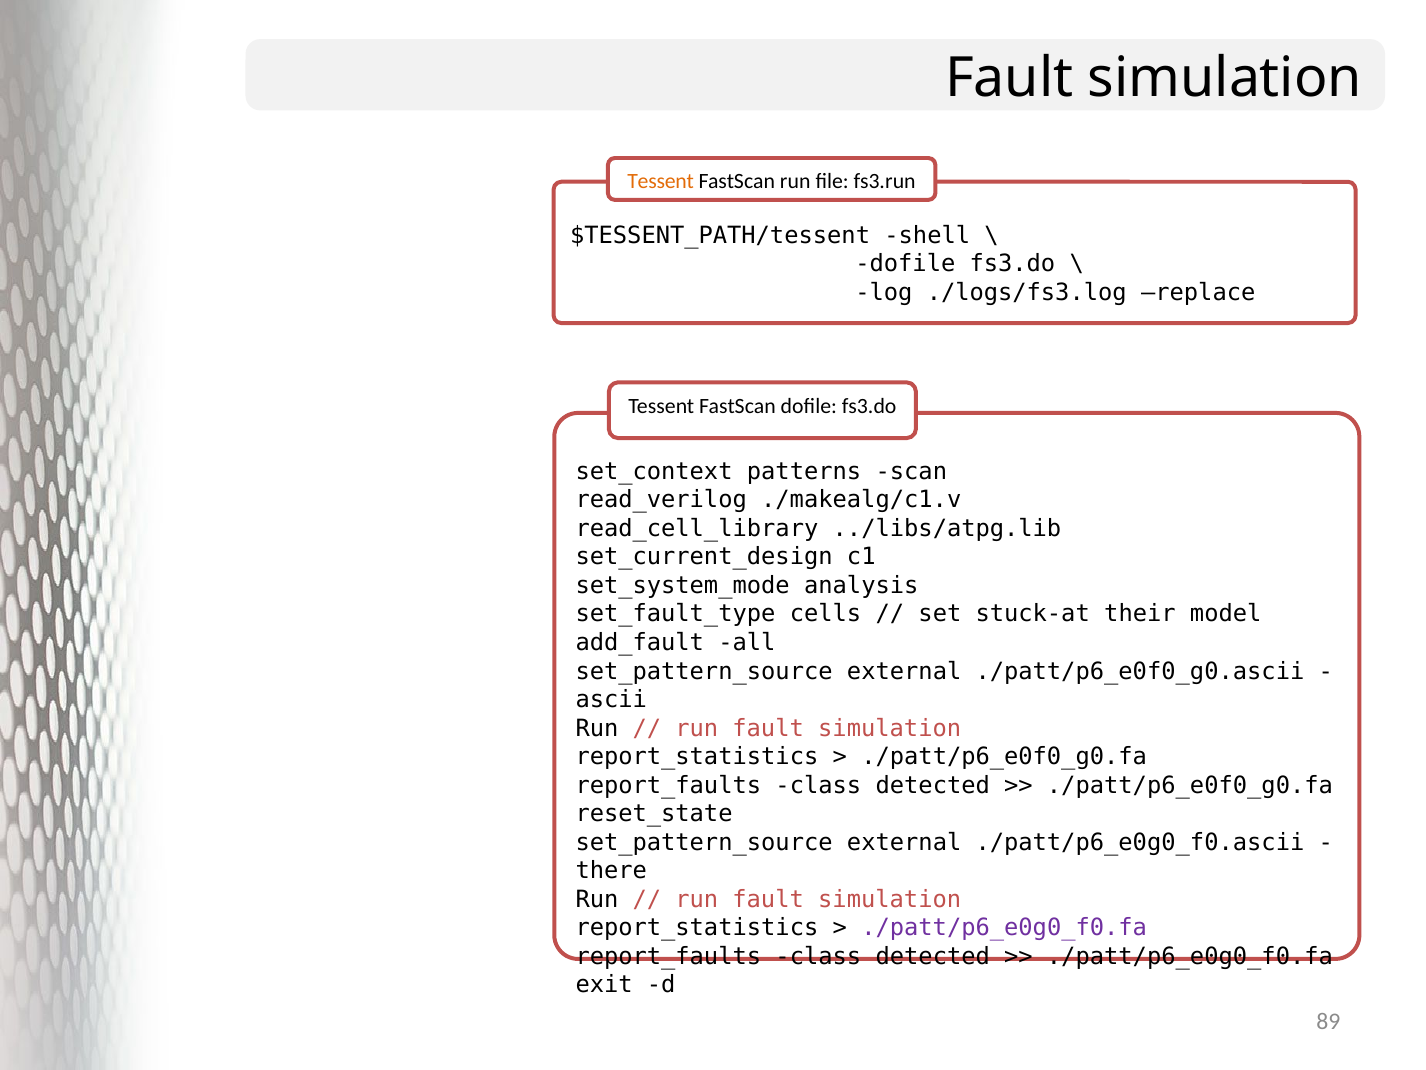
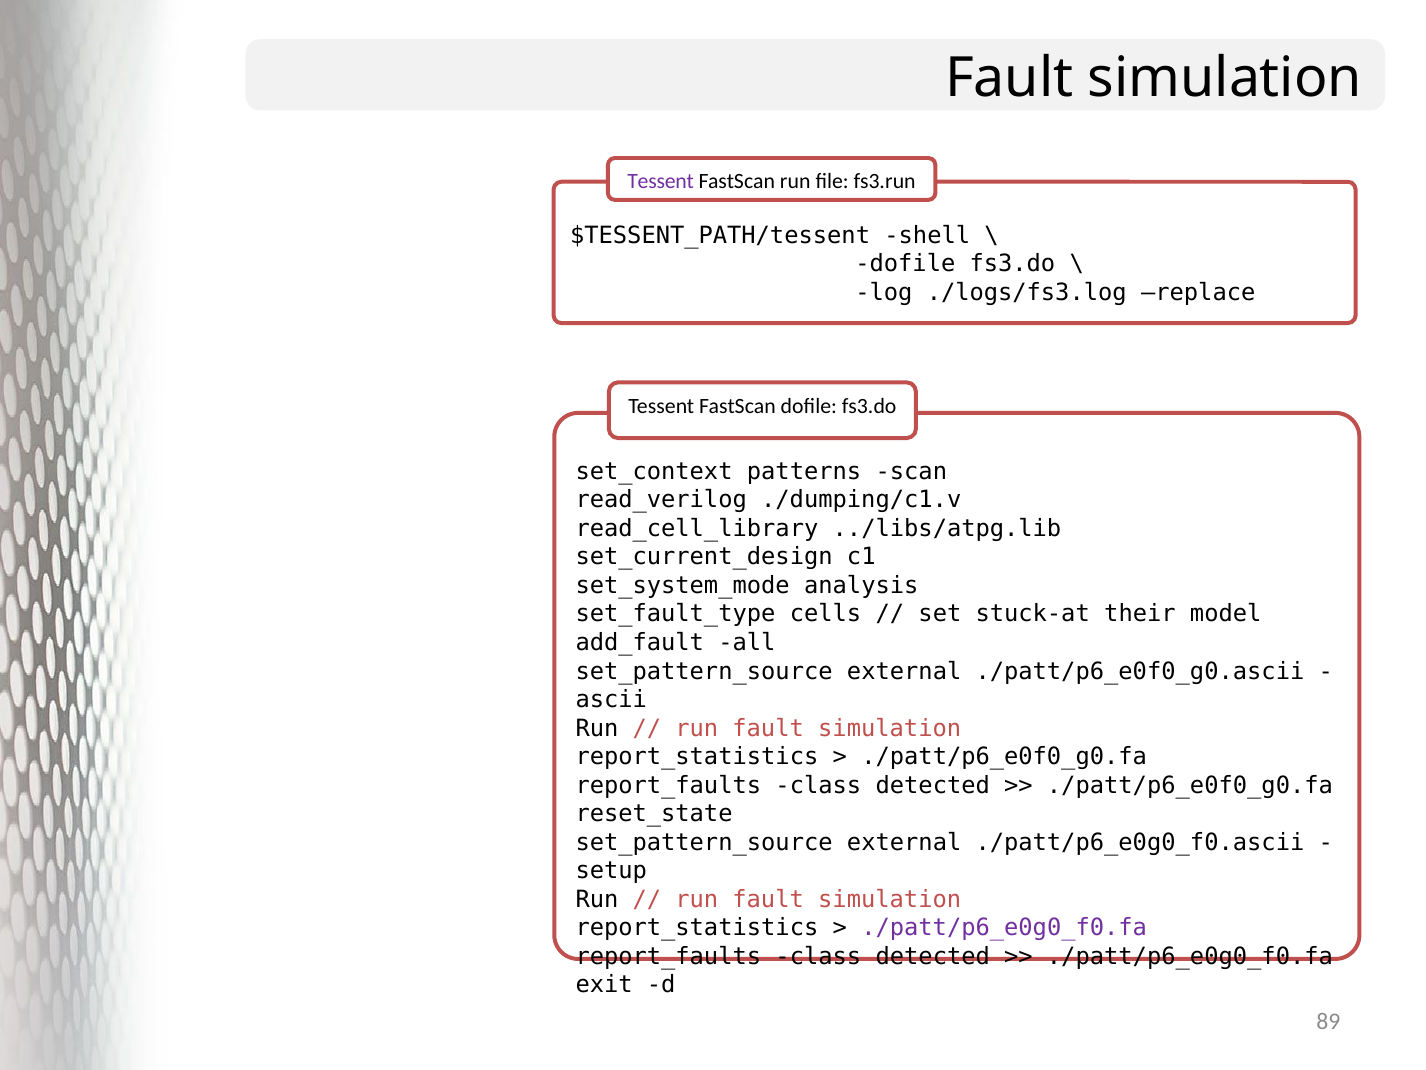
Tessent colour: orange -> purple (661, 182)
./makealg/c1.v: ./makealg/c1.v -> ./dumping/c1.v (861, 500)
there: there -> setup (611, 870)
